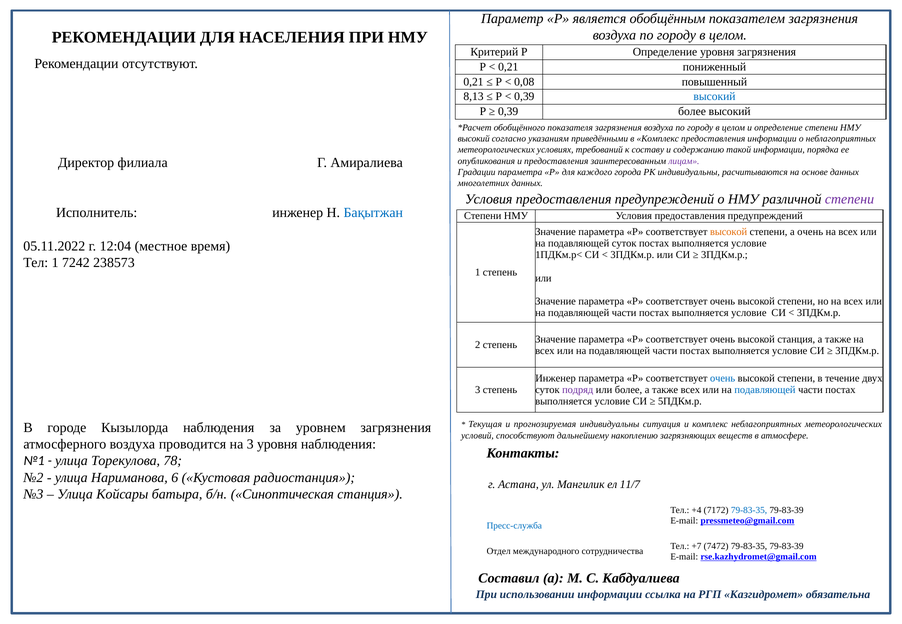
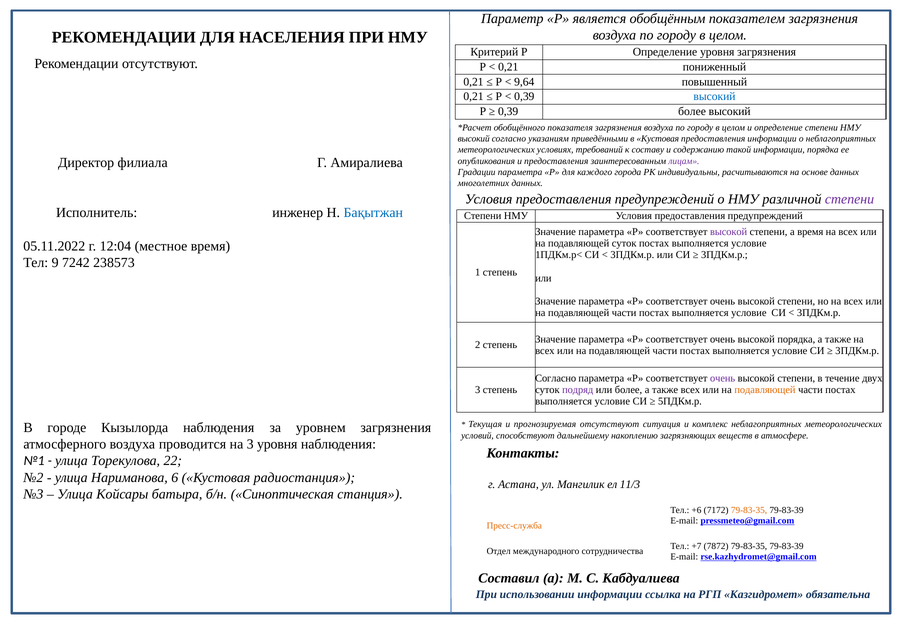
0,08: 0,08 -> 9,64 (524, 82)
8,13: 8,13 -> 0,21 (473, 97)
в Комплекс: Комплекс -> Кустовая (658, 139)
высокой colour: orange -> purple (729, 232)
а очень: очень -> время (810, 232)
Тел 1: 1 -> 9 (55, 263)
высокой станция: станция -> порядка (796, 339)
Инженер: Инженер -> Согласно (556, 379)
очень colour: blue -> purple (723, 379)
подавляющей colour: blue -> orange (765, 390)
прогнозируемая индивидуальны: индивидуальны -> отсутствуют (610, 425)
78: 78 -> 22 (173, 461)
11/7: 11/7 -> 11/3 (630, 485)
+4: +4 -> +6 (696, 511)
79-83-35 colour: blue -> orange (749, 511)
Пресс-служба colour: blue -> orange (514, 526)
7472: 7472 -> 7872 (716, 547)
